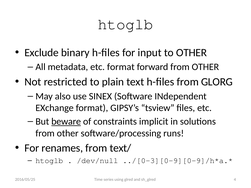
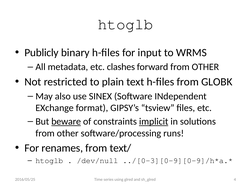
Exclude: Exclude -> Publicly (42, 53)
to OTHER: OTHER -> WRMS (191, 53)
etc format: format -> clashes (121, 67)
GLORG: GLORG -> GLOBK (217, 82)
implicit underline: none -> present (154, 122)
